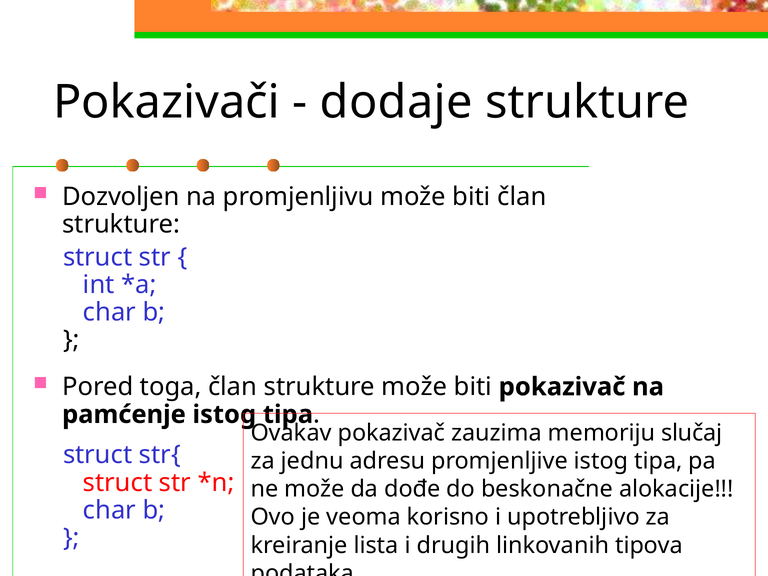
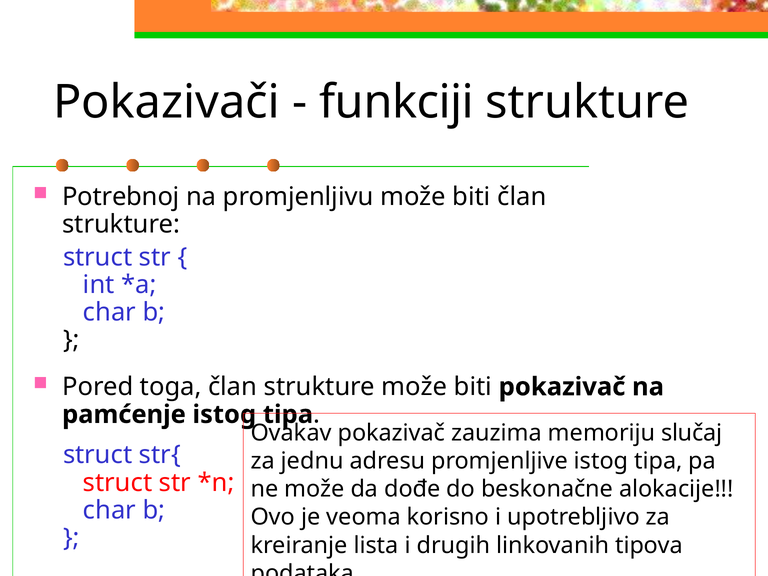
dodaje: dodaje -> funkciji (397, 102)
Dozvoljen: Dozvoljen -> Potrebnoj (121, 197)
